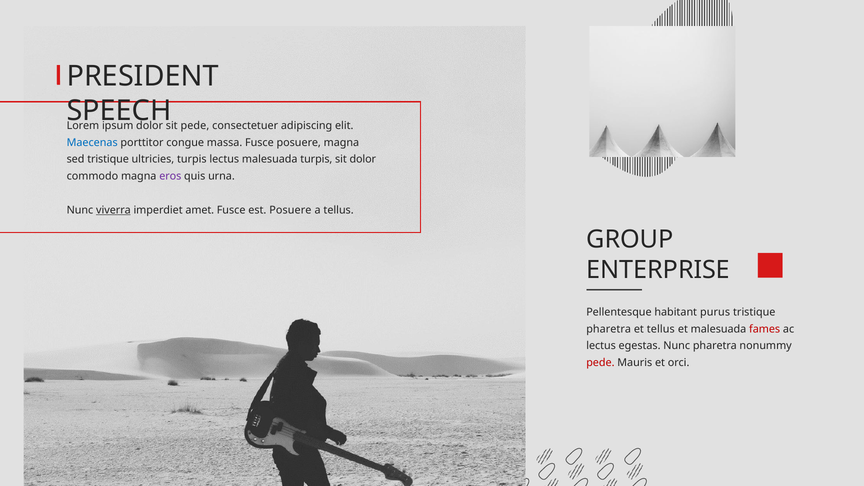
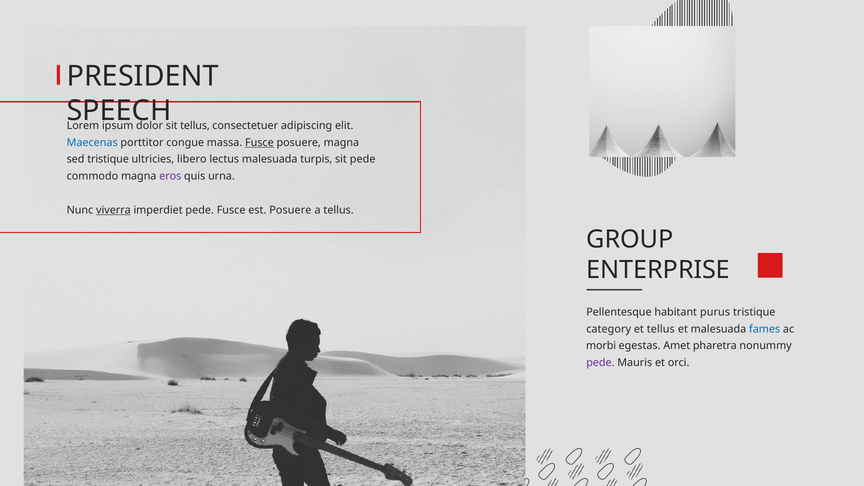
pede: pede -> tellus (195, 126)
Fusce underline: none -> present (259, 143)
ultricies turpis: turpis -> libero (192, 159)
sit dolor: dolor -> pede (363, 159)
imperdiet amet: amet -> pede (200, 210)
pharetra: pharetra -> category (609, 329)
fames colour: red -> blue (765, 329)
lectus: lectus -> morbi (601, 346)
egestas Nunc: Nunc -> Amet (677, 346)
pede colour: red -> purple (600, 363)
